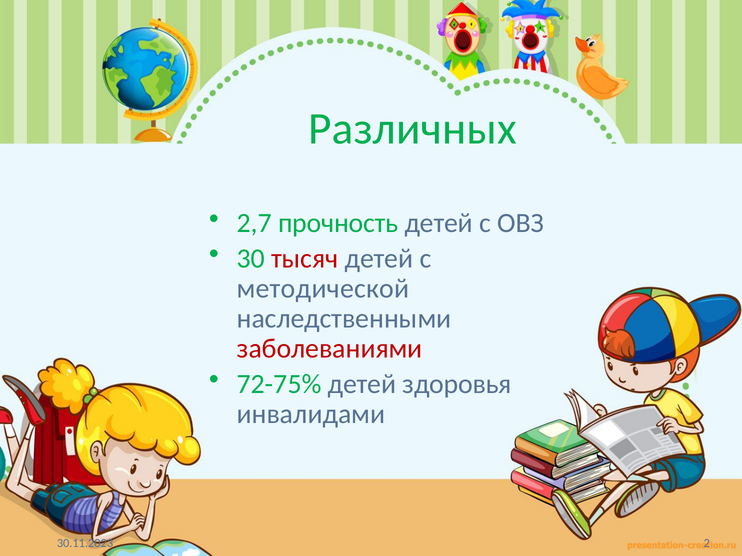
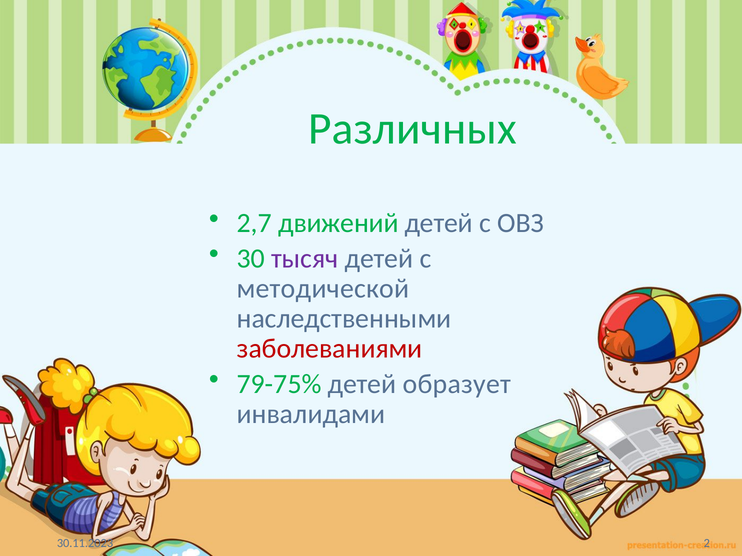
прочность: прочность -> движений (338, 223)
тысяч colour: red -> purple (305, 259)
72-75%: 72-75% -> 79-75% (279, 384)
здоровья: здоровья -> образует (457, 384)
